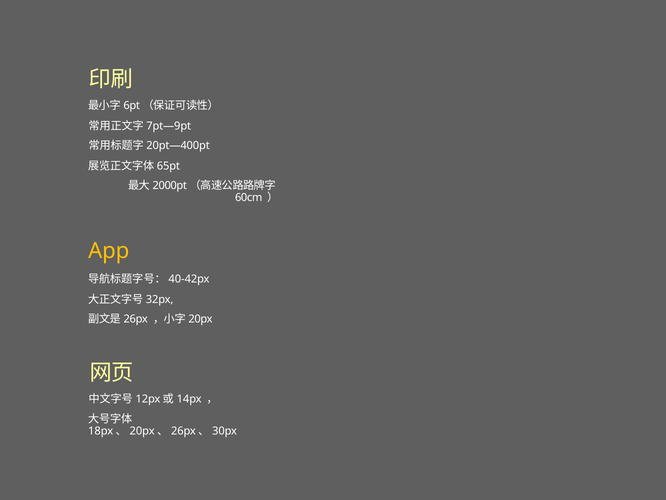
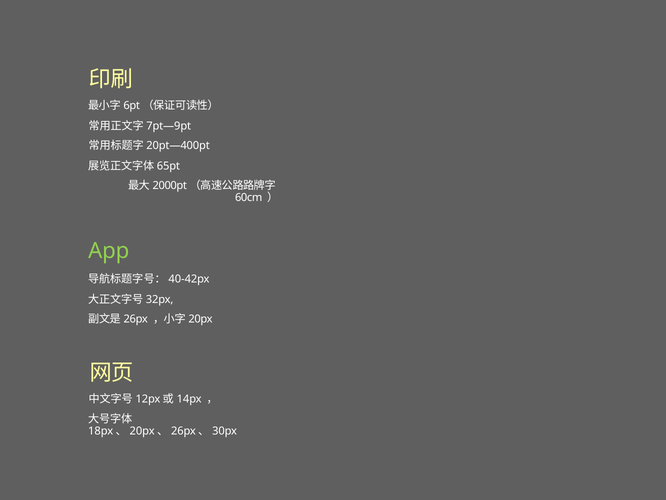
App colour: yellow -> light green (109, 251)
